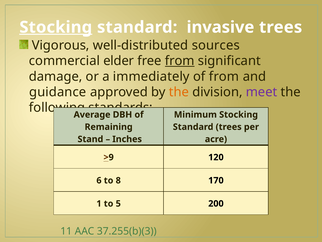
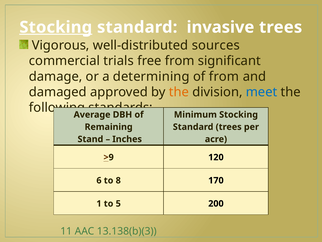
elder: elder -> trials (119, 61)
from underline: present -> none (180, 61)
immediately: immediately -> determining (151, 76)
guidance: guidance -> damaged (58, 92)
meet colour: purple -> blue (262, 92)
37.255(b)(3: 37.255(b)(3 -> 13.138(b)(3 (127, 231)
